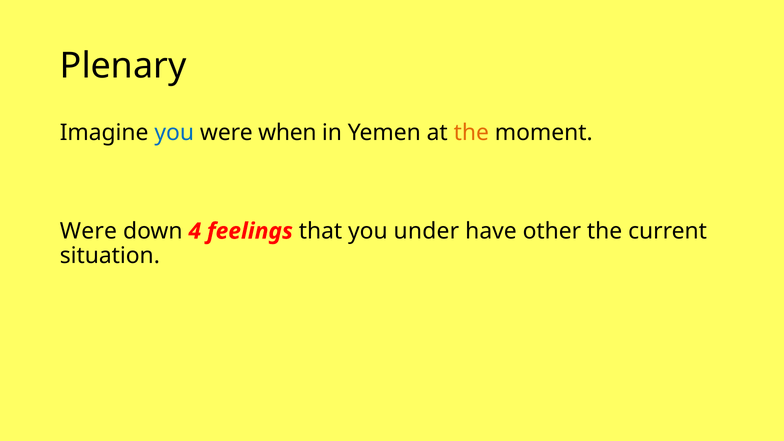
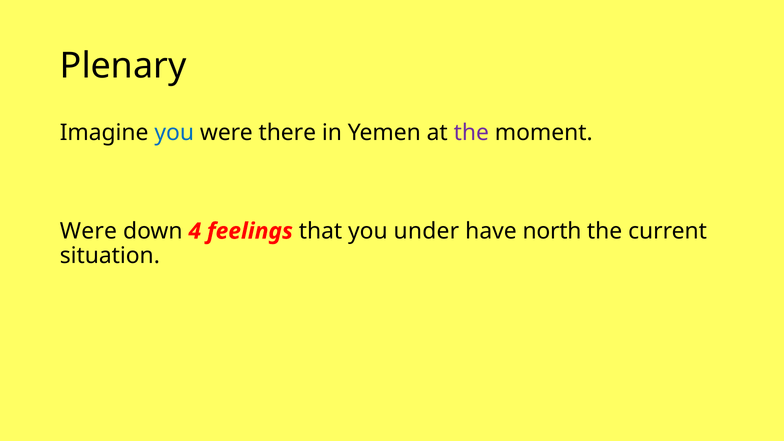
when: when -> there (287, 133)
the colour: orange -> purple (471, 133)
other: other -> north (552, 231)
